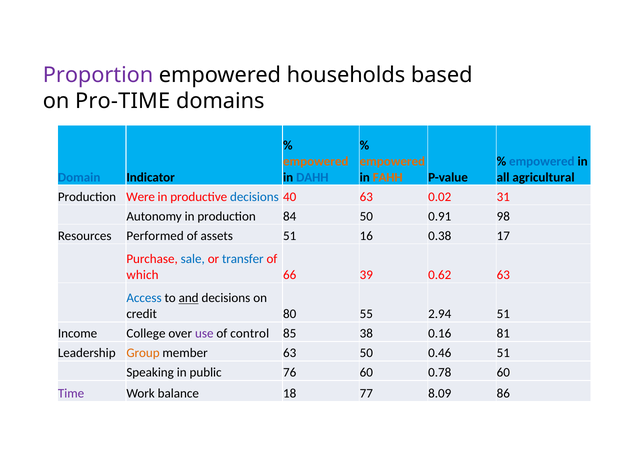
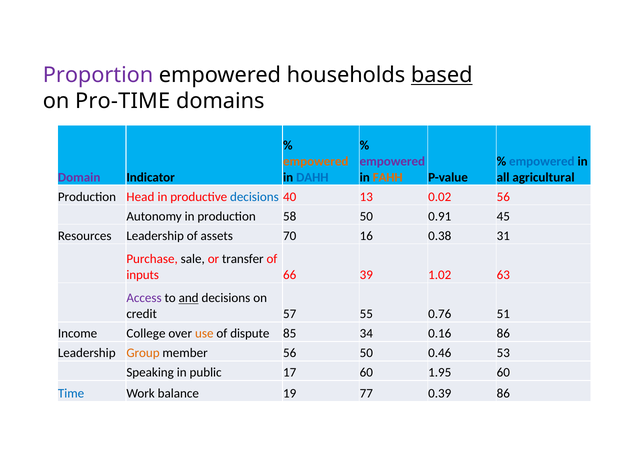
based underline: none -> present (442, 75)
empowered colour: orange -> purple (392, 161)
Domain colour: blue -> purple (79, 177)
Were: Were -> Head (140, 197)
40 63: 63 -> 13 (366, 197)
0.02 31: 31 -> 56 (503, 197)
84: 84 -> 58 (290, 216)
98: 98 -> 45 (503, 216)
Resources Performed: Performed -> Leadership (155, 236)
assets 51: 51 -> 70 (290, 236)
17: 17 -> 31 (503, 236)
sale colour: blue -> black (193, 259)
transfer colour: blue -> black (243, 259)
which: which -> inputs (143, 275)
0.62: 0.62 -> 1.02 (440, 275)
Access colour: blue -> purple (144, 298)
80: 80 -> 57 (290, 314)
2.94: 2.94 -> 0.76 (440, 314)
use colour: purple -> orange (204, 334)
control: control -> dispute (250, 334)
38: 38 -> 34 (366, 334)
0.16 81: 81 -> 86 (503, 334)
member 63: 63 -> 56 (290, 353)
0.46 51: 51 -> 53 (503, 353)
76: 76 -> 17 (290, 373)
0.78: 0.78 -> 1.95 (440, 373)
Time colour: purple -> blue (71, 394)
18: 18 -> 19 (290, 394)
8.09: 8.09 -> 0.39 (440, 394)
